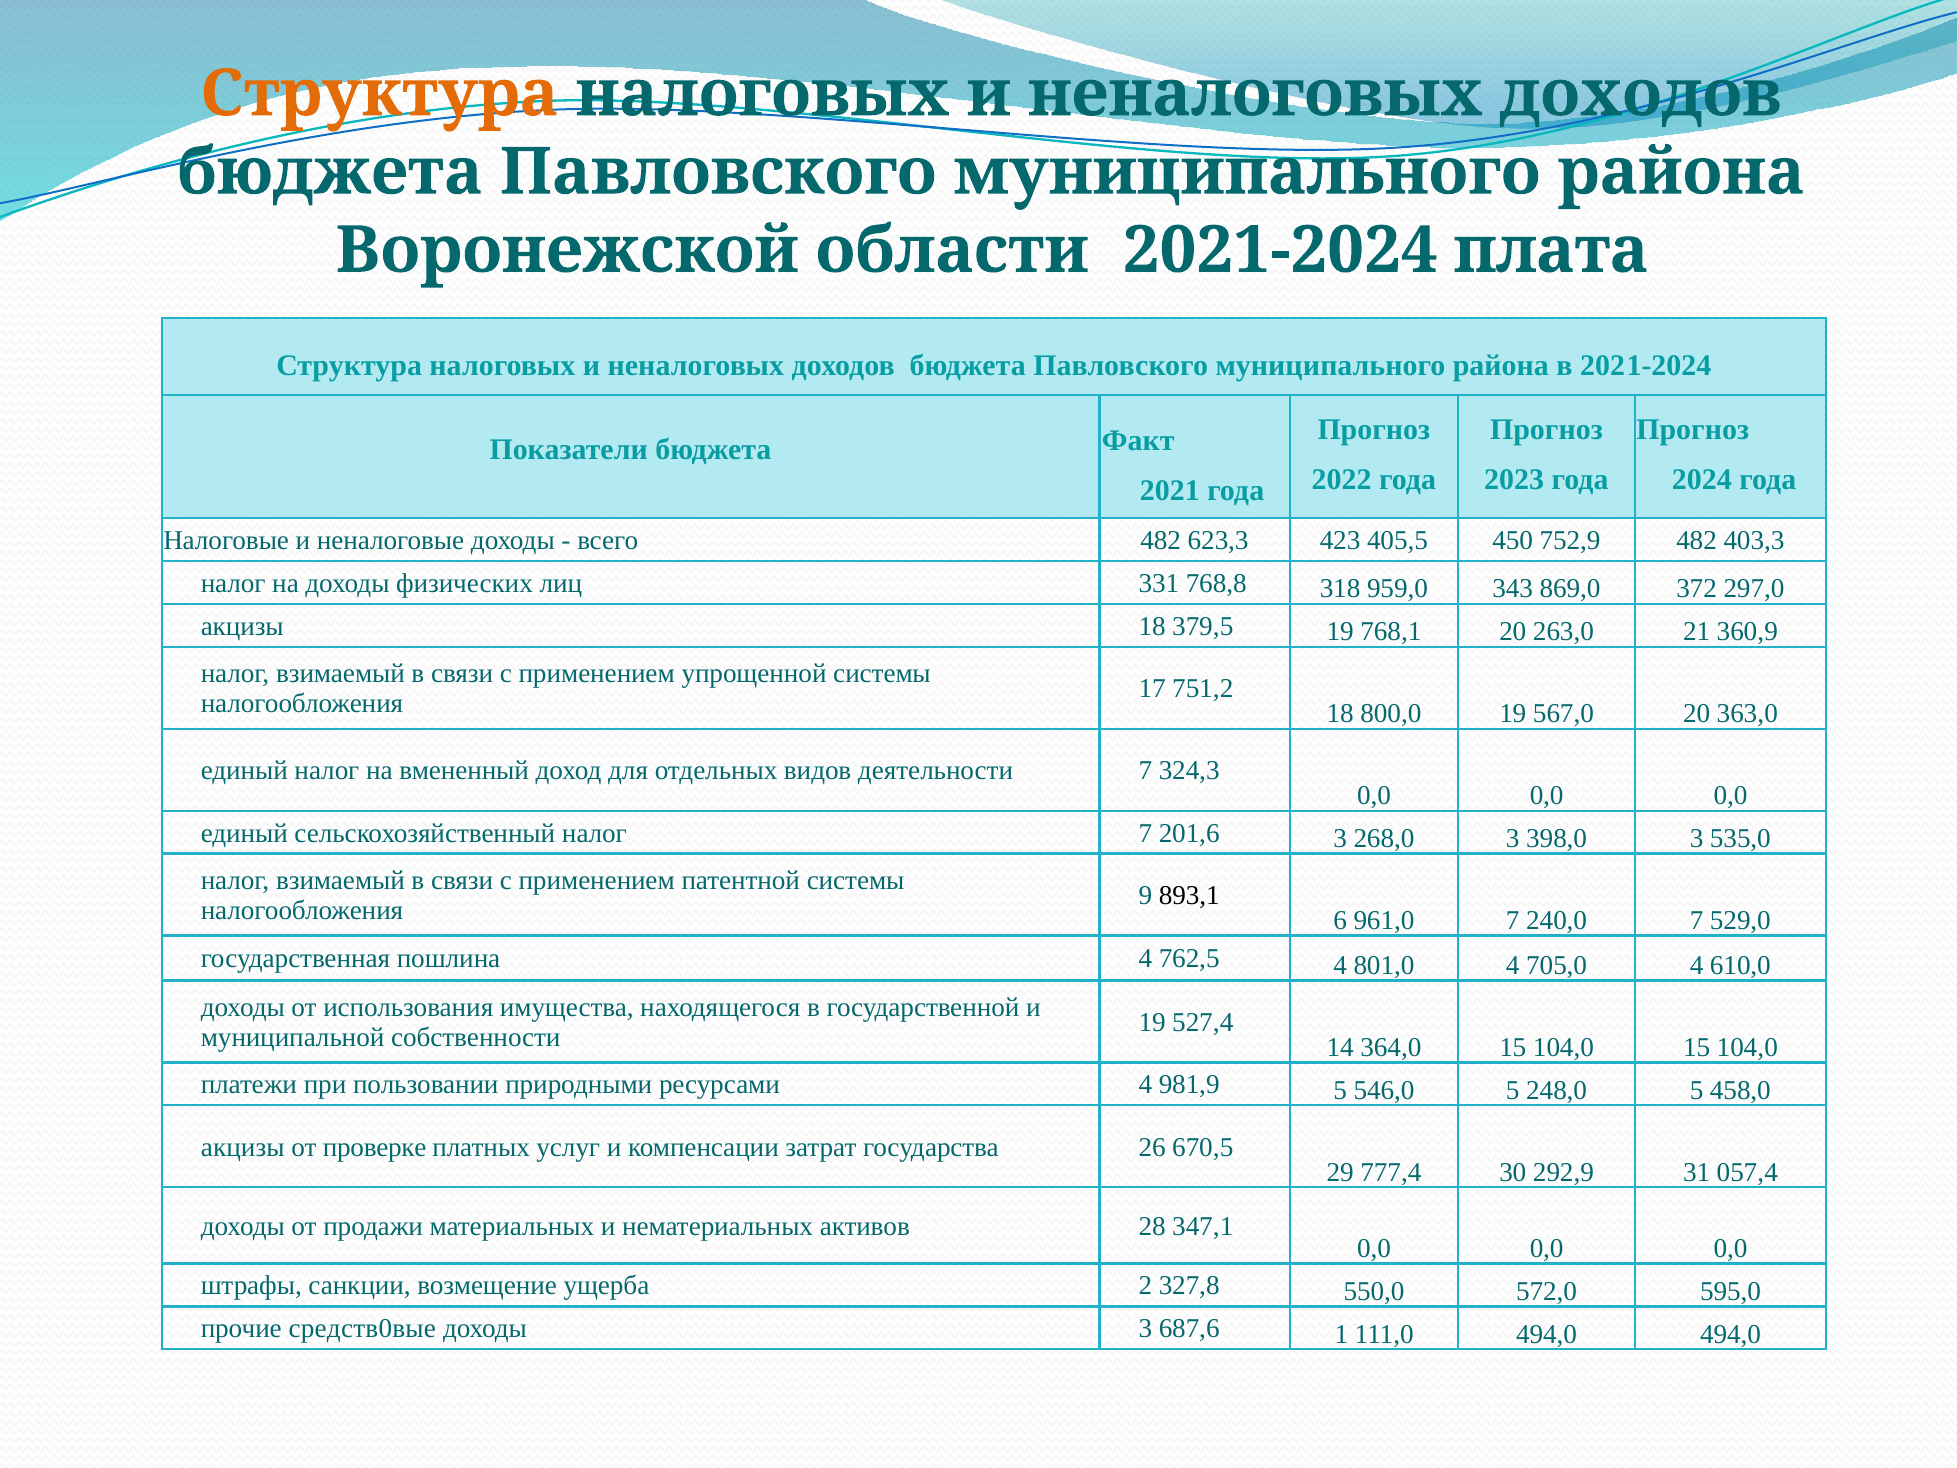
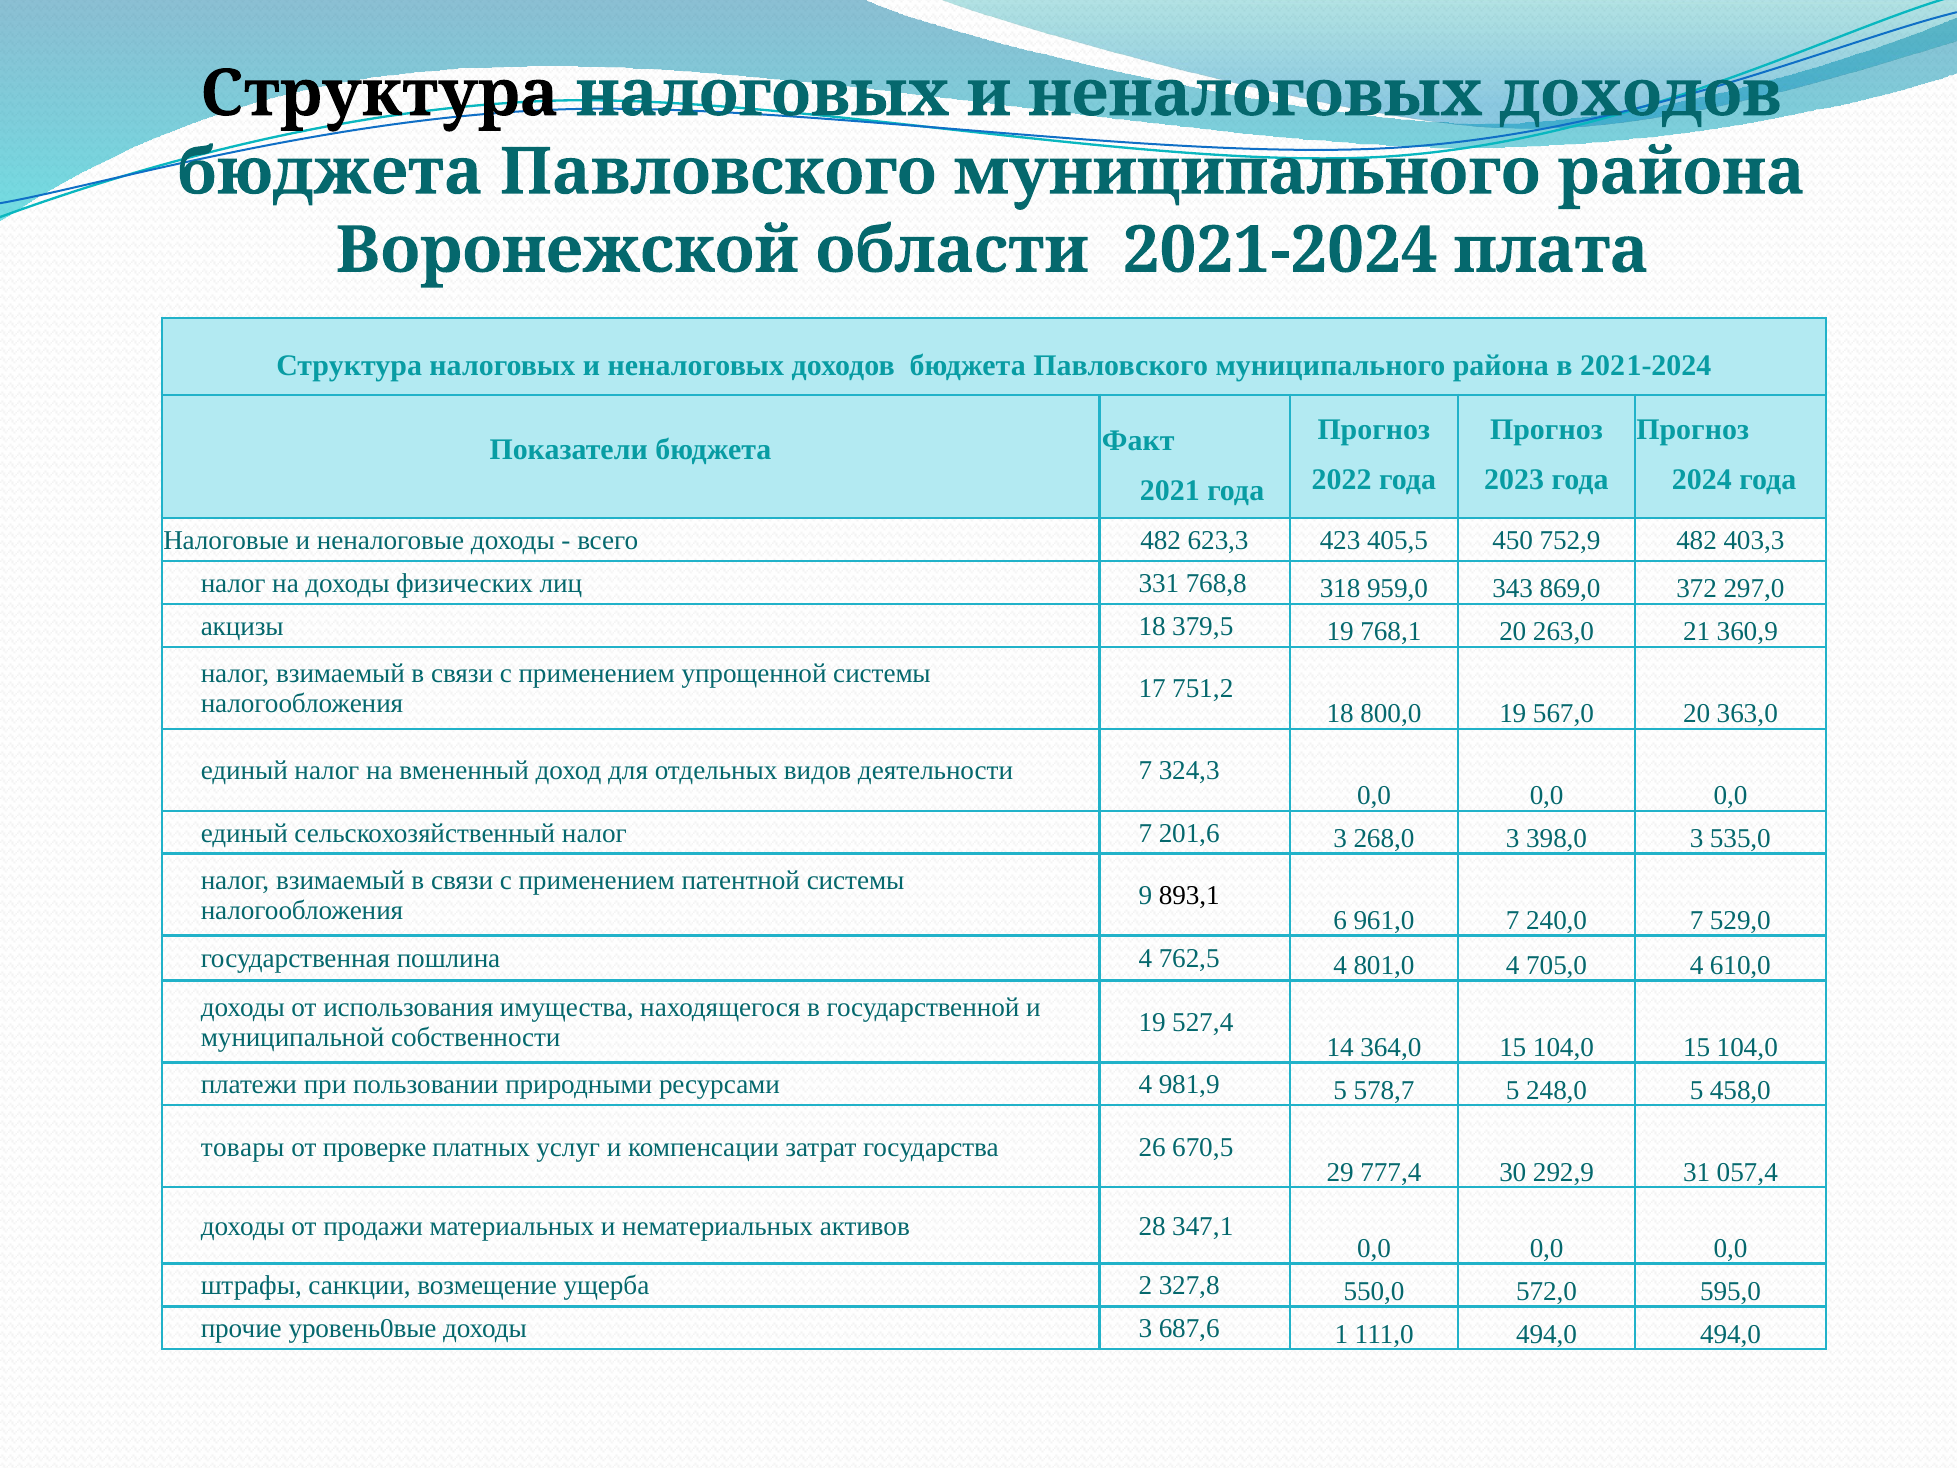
Структура colour: orange -> black (380, 94)
546,0: 546,0 -> 578,7 (1384, 1090)
акцизы: акцизы -> товары (243, 1147)
средств0вые: средств0вые -> уровень0вые (362, 1329)
